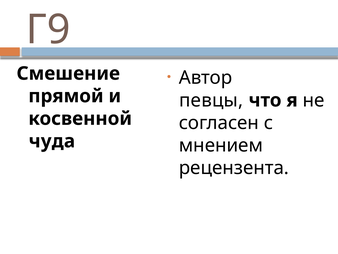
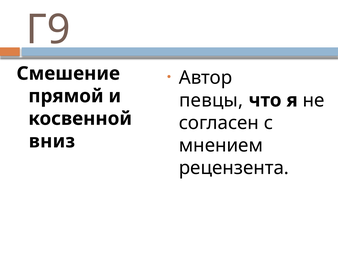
чуда: чуда -> вниз (52, 141)
